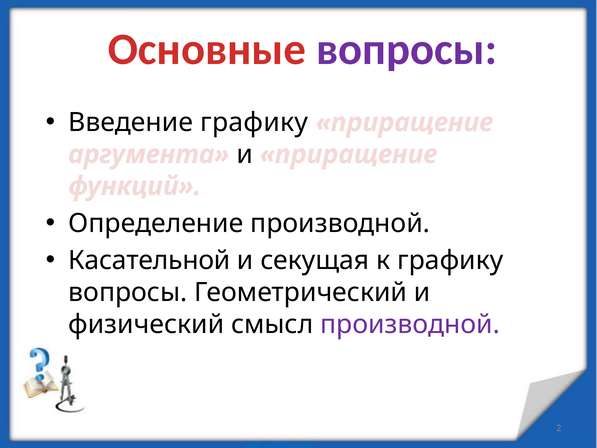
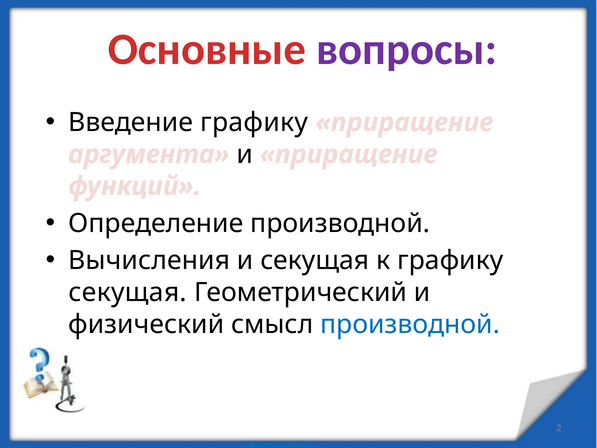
Касательной: Касательной -> Вычисления (149, 260)
вопросы: вопросы -> секущая (128, 292)
производной colour: purple -> blue (410, 324)
